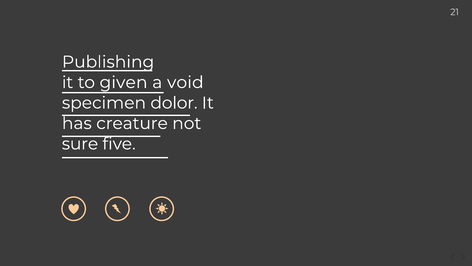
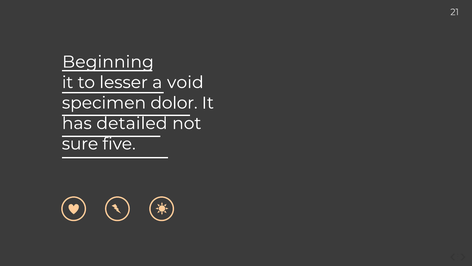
Publishing: Publishing -> Beginning (108, 62)
given: given -> lesser (124, 82)
creature: creature -> detailed (132, 123)
